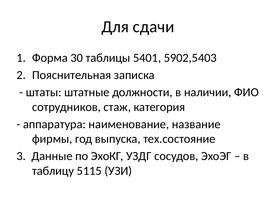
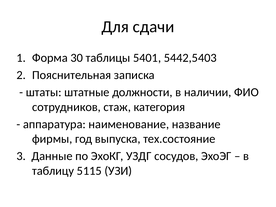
5902,5403: 5902,5403 -> 5442,5403 (190, 58)
